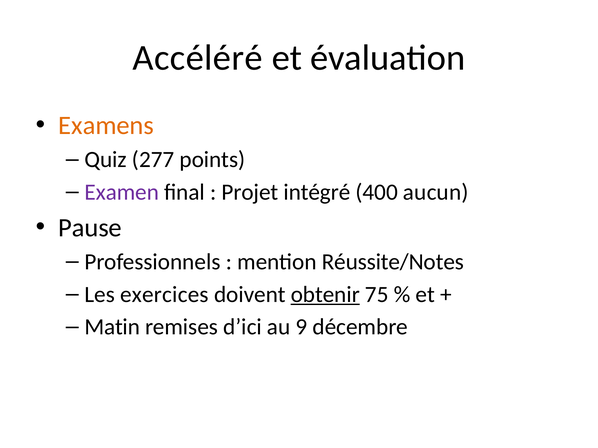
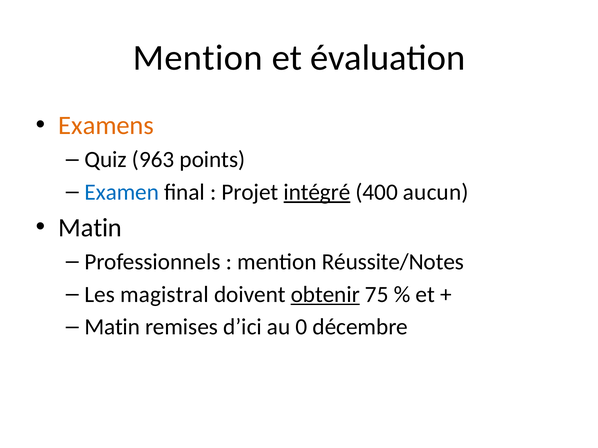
Accéléré: Accéléré -> Mention (198, 58)
277: 277 -> 963 (153, 160)
Examen colour: purple -> blue (122, 192)
intégré underline: none -> present (317, 192)
Pause: Pause -> Matin (90, 228)
exercices: exercices -> magistral (164, 295)
9: 9 -> 0 (301, 327)
